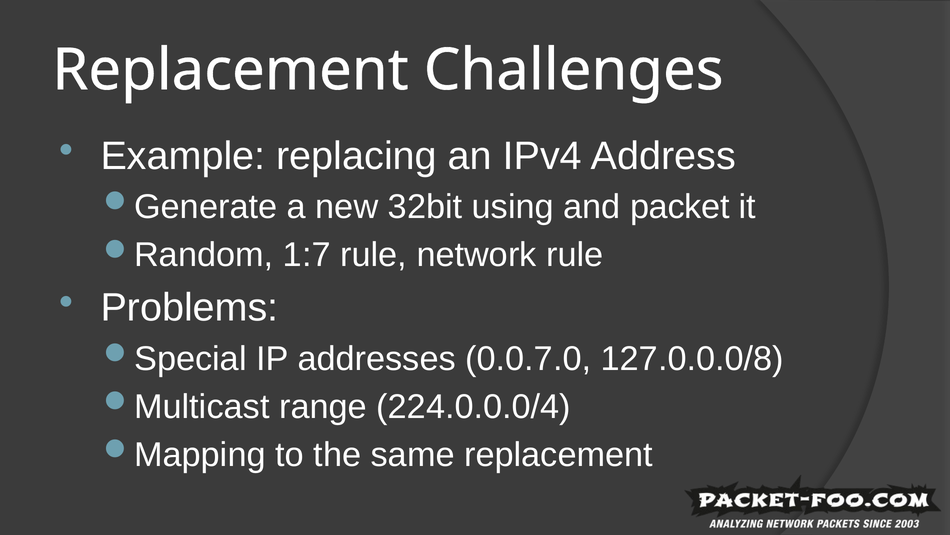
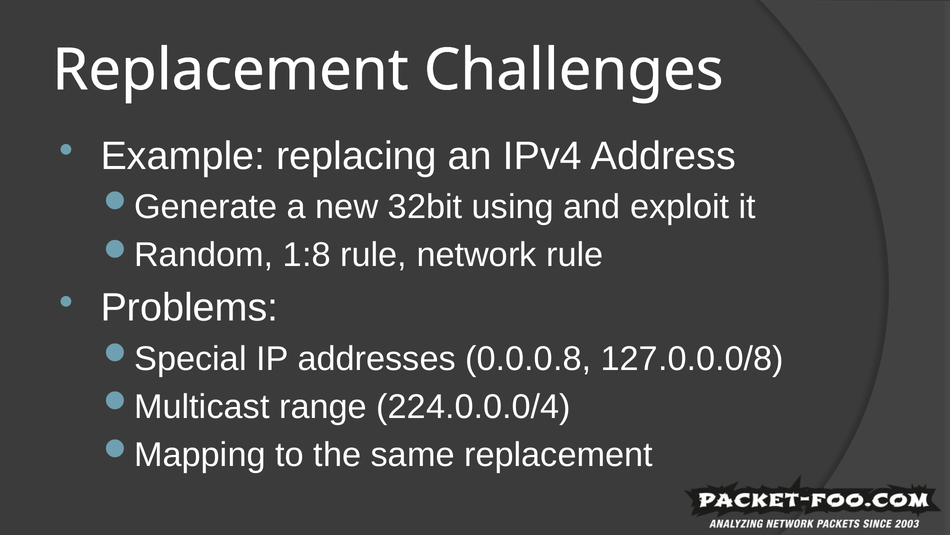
packet: packet -> exploit (680, 207)
1:7: 1:7 -> 1:8 (307, 255)
0.0.7.0: 0.0.7.0 -> 0.0.0.8 (528, 358)
